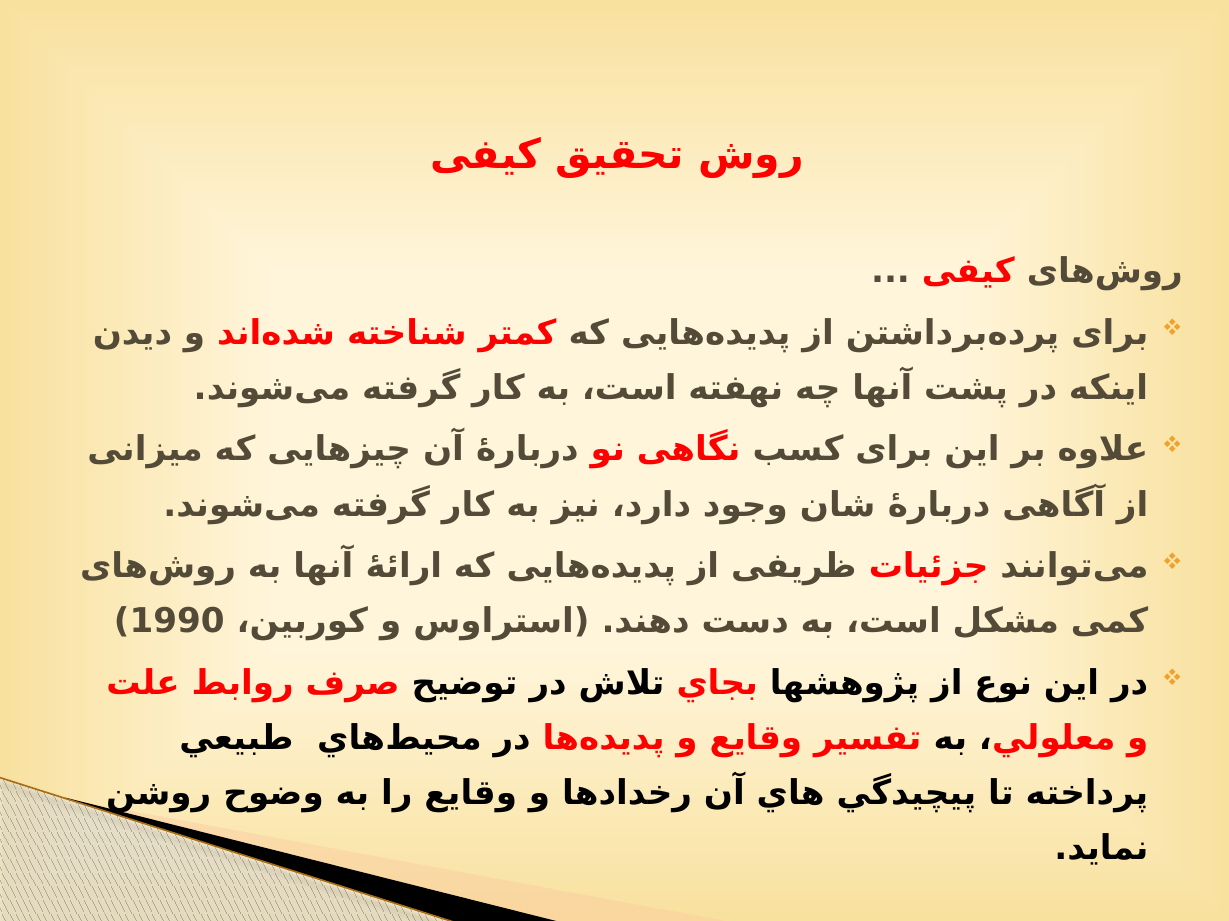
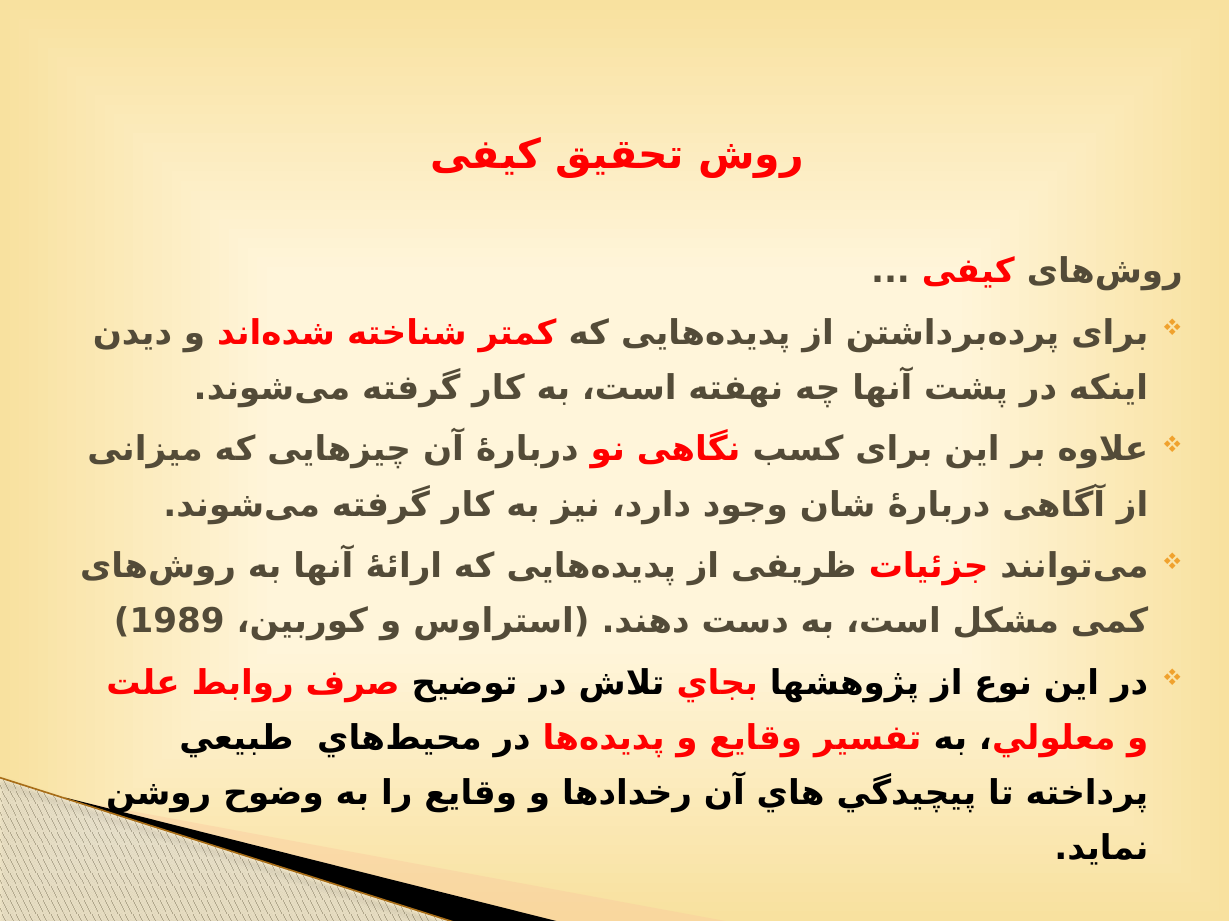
1990: 1990 -> 1989 (177, 622)
